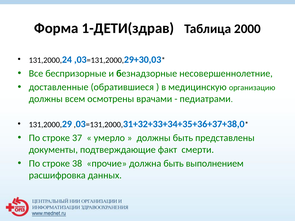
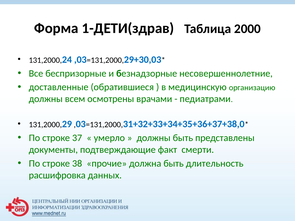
выполнением: выполнением -> длительность (215, 164)
